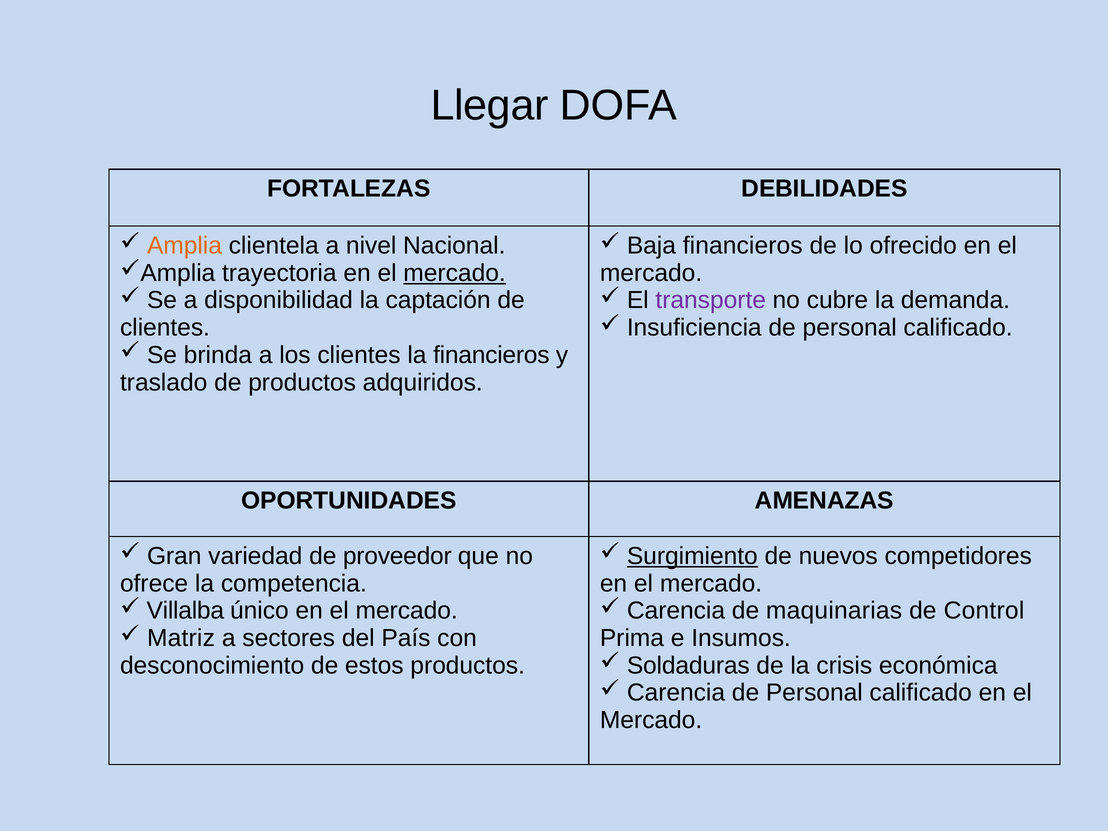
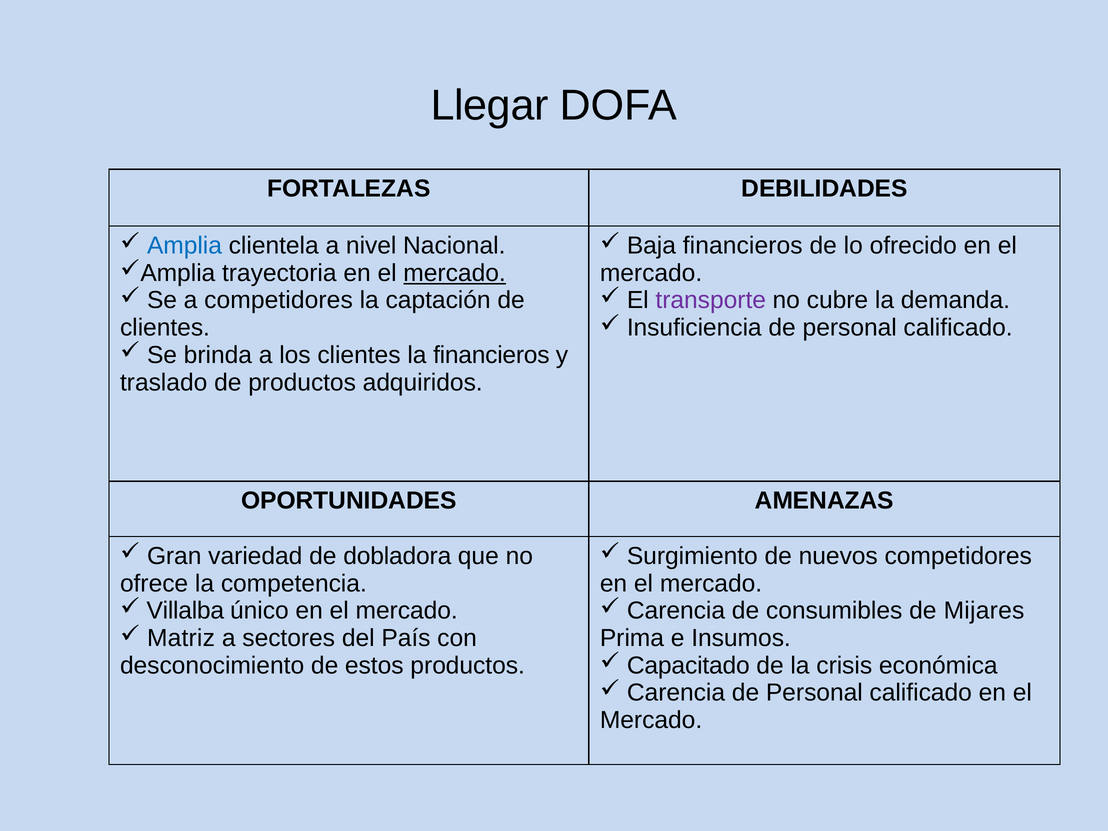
Amplia colour: orange -> blue (184, 246)
a disponibilidad: disponibilidad -> competidores (278, 300)
proveedor: proveedor -> dobladora (397, 556)
Surgimiento underline: present -> none (692, 556)
maquinarias: maquinarias -> consumibles (834, 611)
Control: Control -> Mijares (984, 611)
Soldaduras: Soldaduras -> Capacitado (688, 665)
